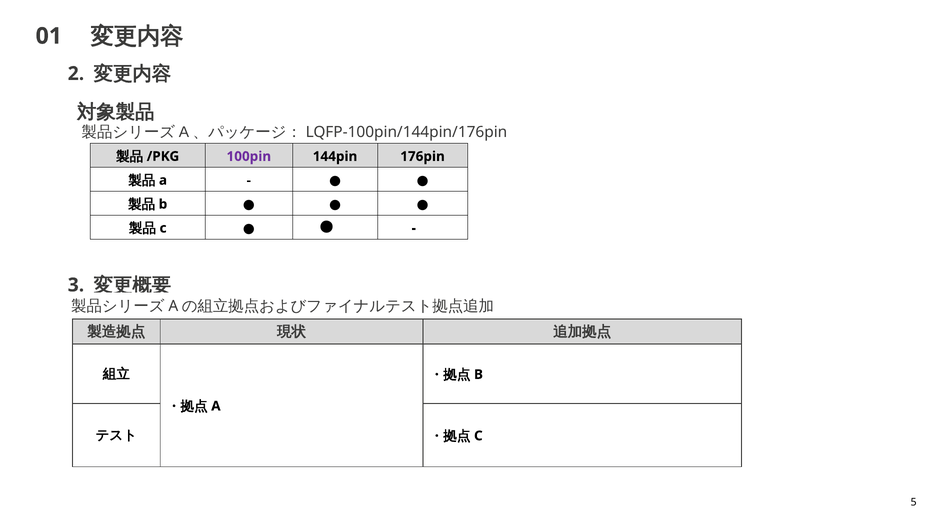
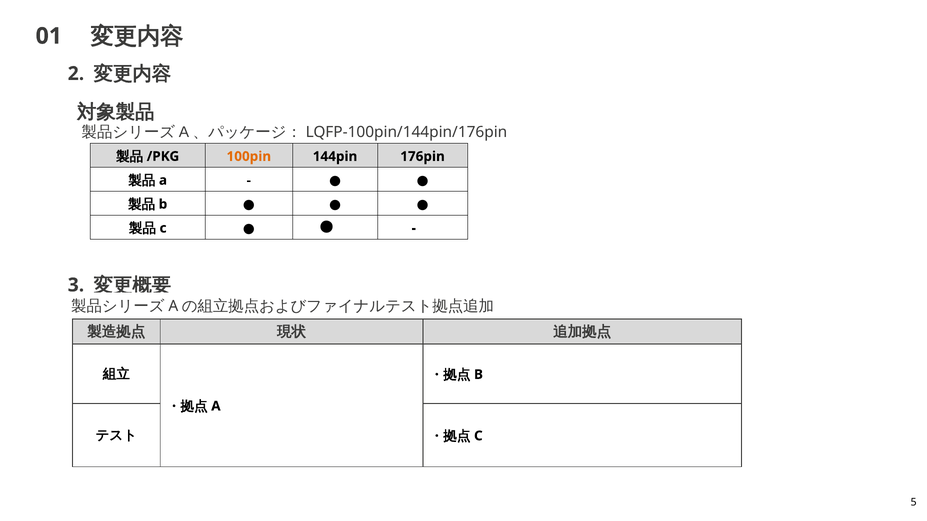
100pin colour: purple -> orange (249, 157)
